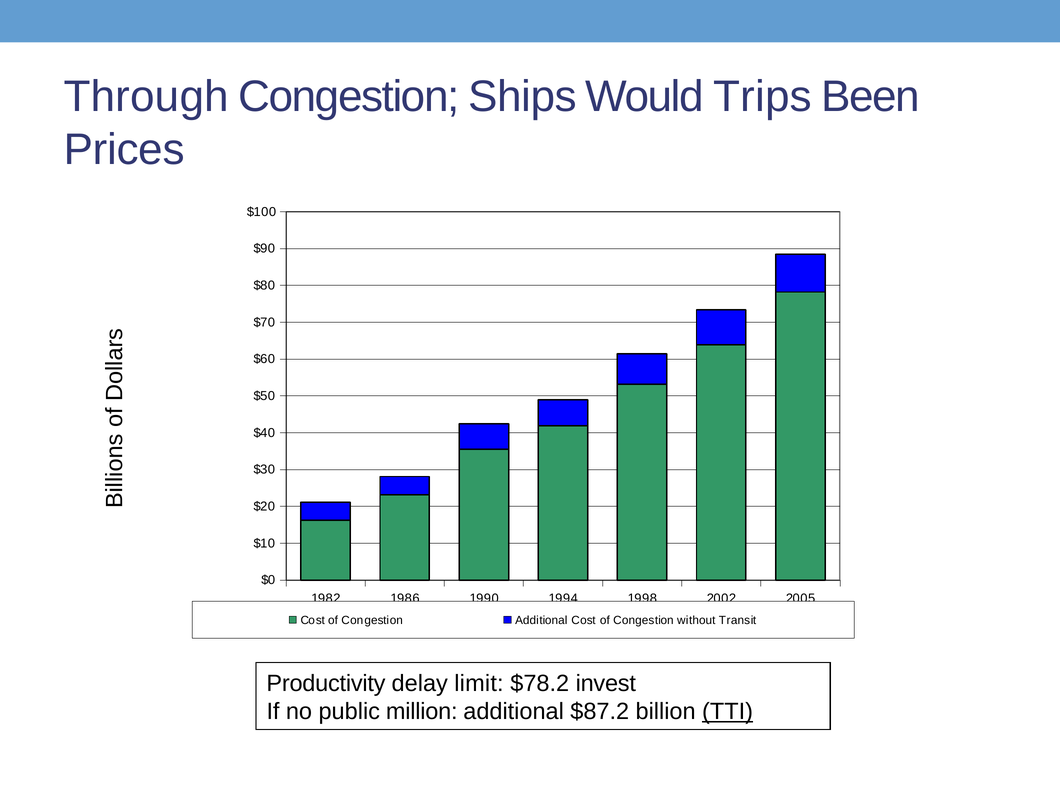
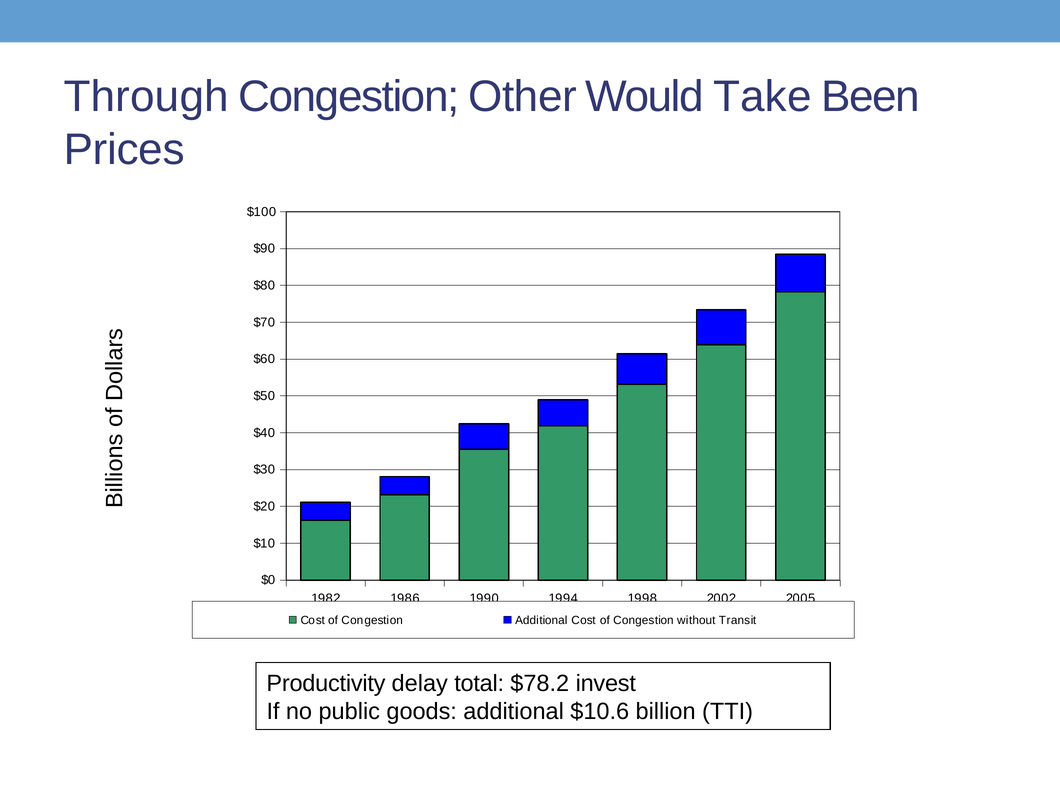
Ships: Ships -> Other (523, 97)
Trips: Trips -> Take (762, 97)
limit: limit -> total (479, 683)
million: million -> goods (422, 712)
$87.2: $87.2 -> $10.6 (600, 712)
TTI underline: present -> none (728, 712)
